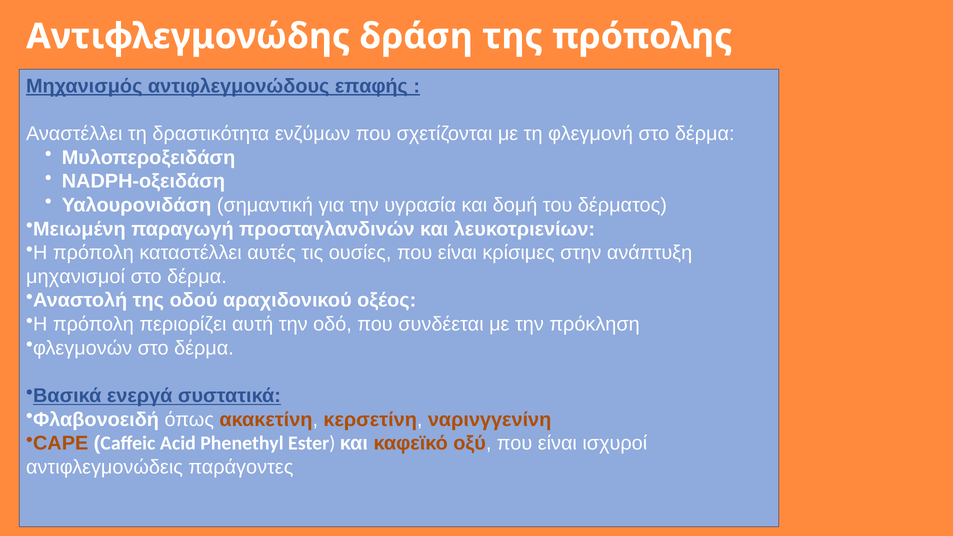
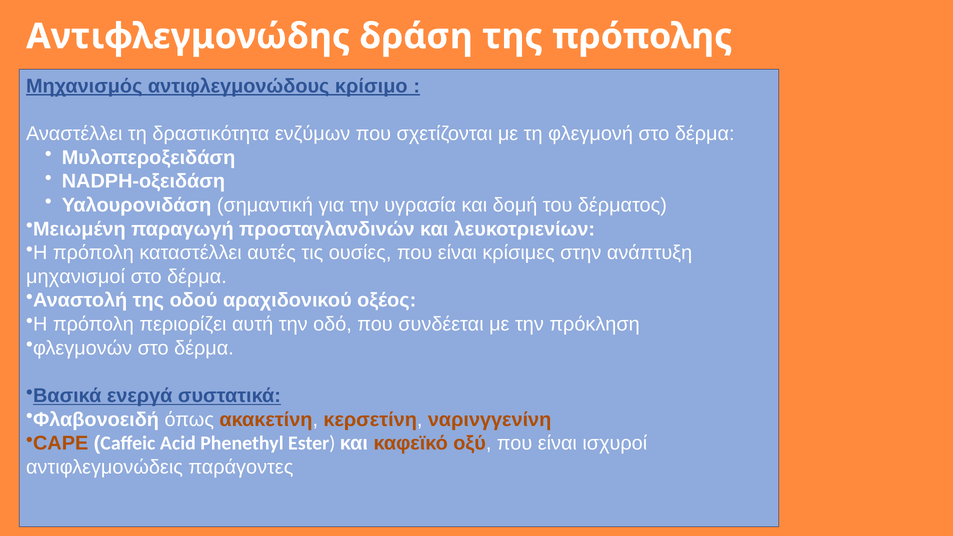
επαφής: επαφής -> κρίσιμο (371, 86)
